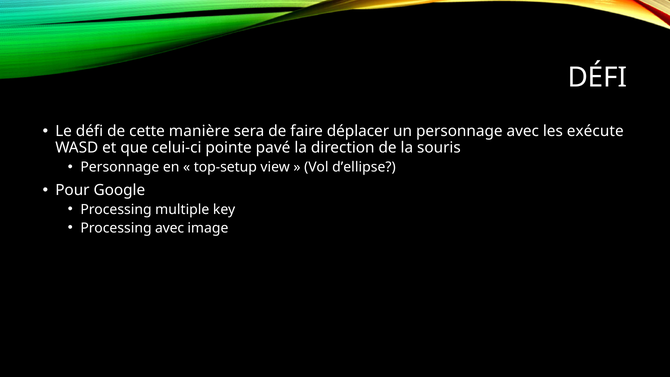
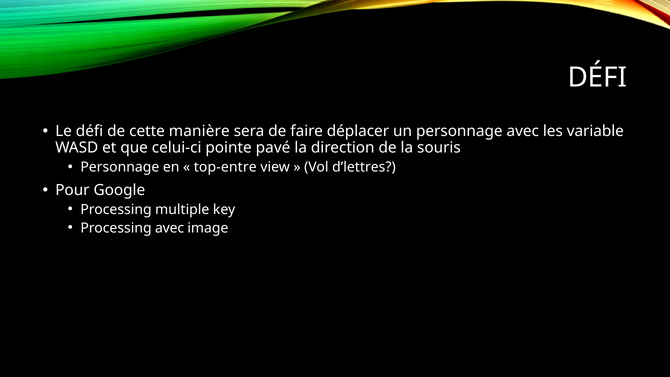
exécute: exécute -> variable (595, 131)
top-setup: top-setup -> top-entre (225, 167)
d’ellipse: d’ellipse -> d’lettres (364, 167)
